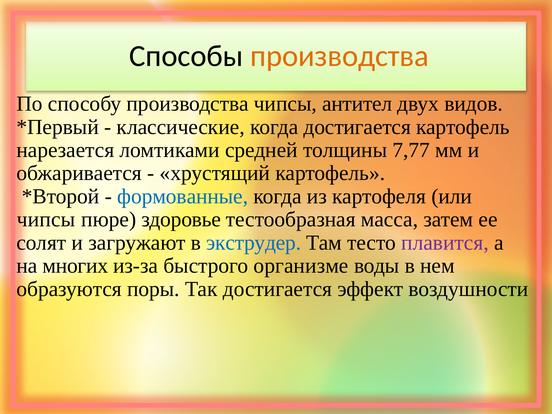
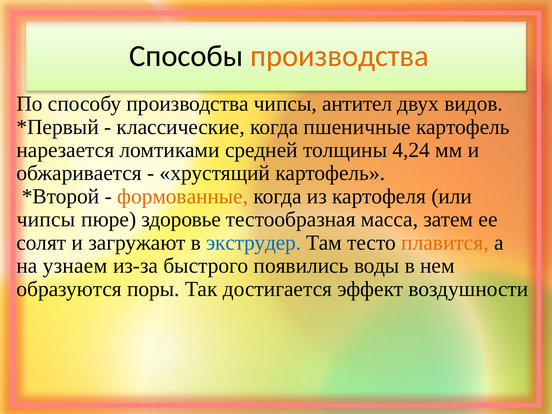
когда достигается: достигается -> пшеничные (357, 127)
7,77: 7,77 -> 4,24 (411, 150)
формованные colour: blue -> orange (183, 196)
плавится colour: purple -> orange (445, 243)
многих: многих -> узнаем (75, 266)
организме: организме -> появились (301, 266)
